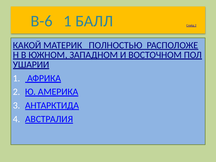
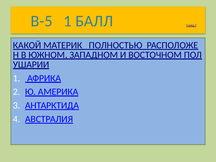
В-6: В-6 -> В-5 (42, 21)
